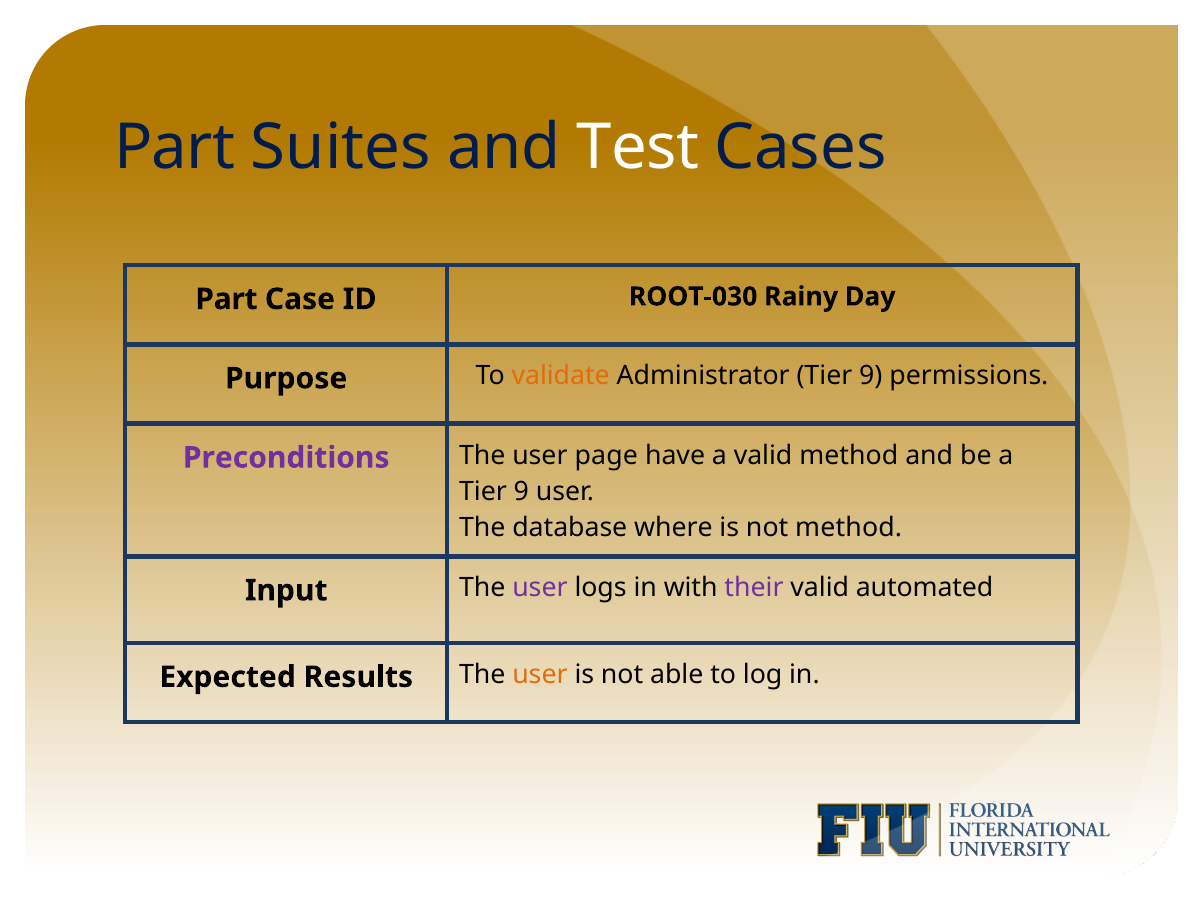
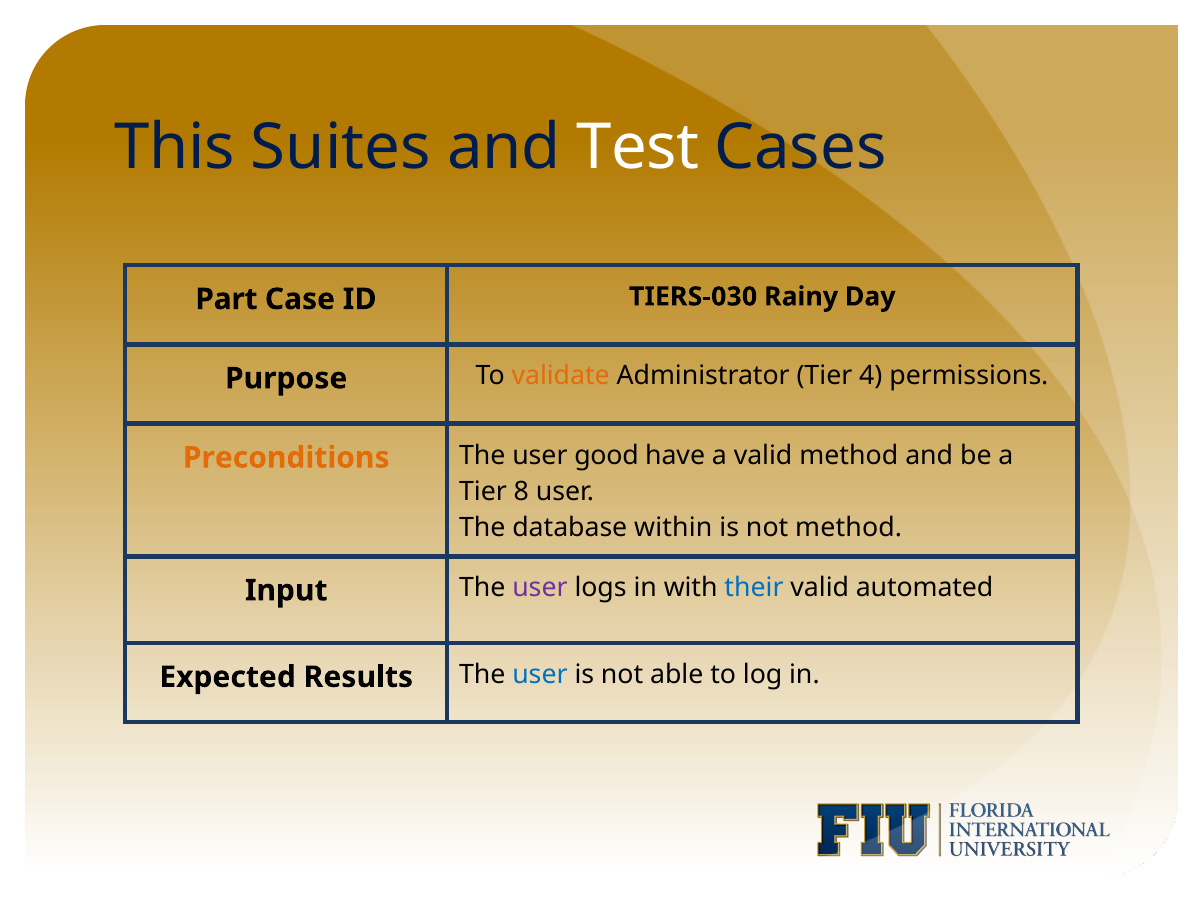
Part: Part -> This (175, 148)
ROOT-030: ROOT-030 -> TIERS-030 (693, 297)
Administrator Tier 9: 9 -> 4 (871, 376)
Preconditions colour: purple -> orange (286, 458)
page: page -> good (606, 455)
9: 9 -> 8 (521, 492)
where: where -> within (673, 528)
their colour: purple -> blue (754, 588)
user colour: orange -> blue (540, 675)
